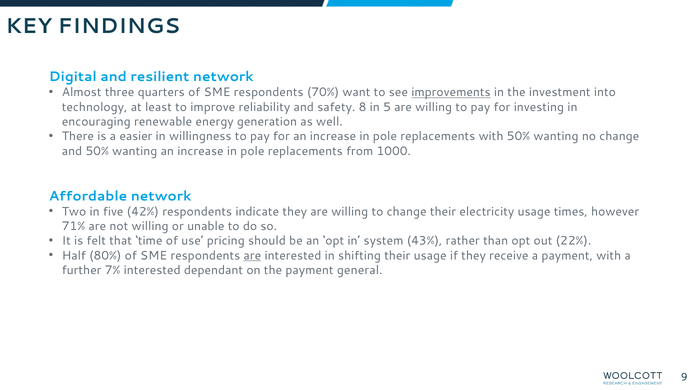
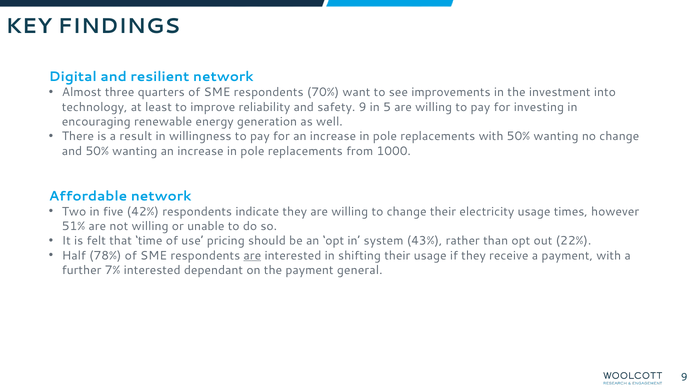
improvements underline: present -> none (451, 92)
safety 8: 8 -> 9 (363, 107)
easier: easier -> result (136, 136)
71%: 71% -> 51% (74, 226)
80%: 80% -> 78% (105, 255)
